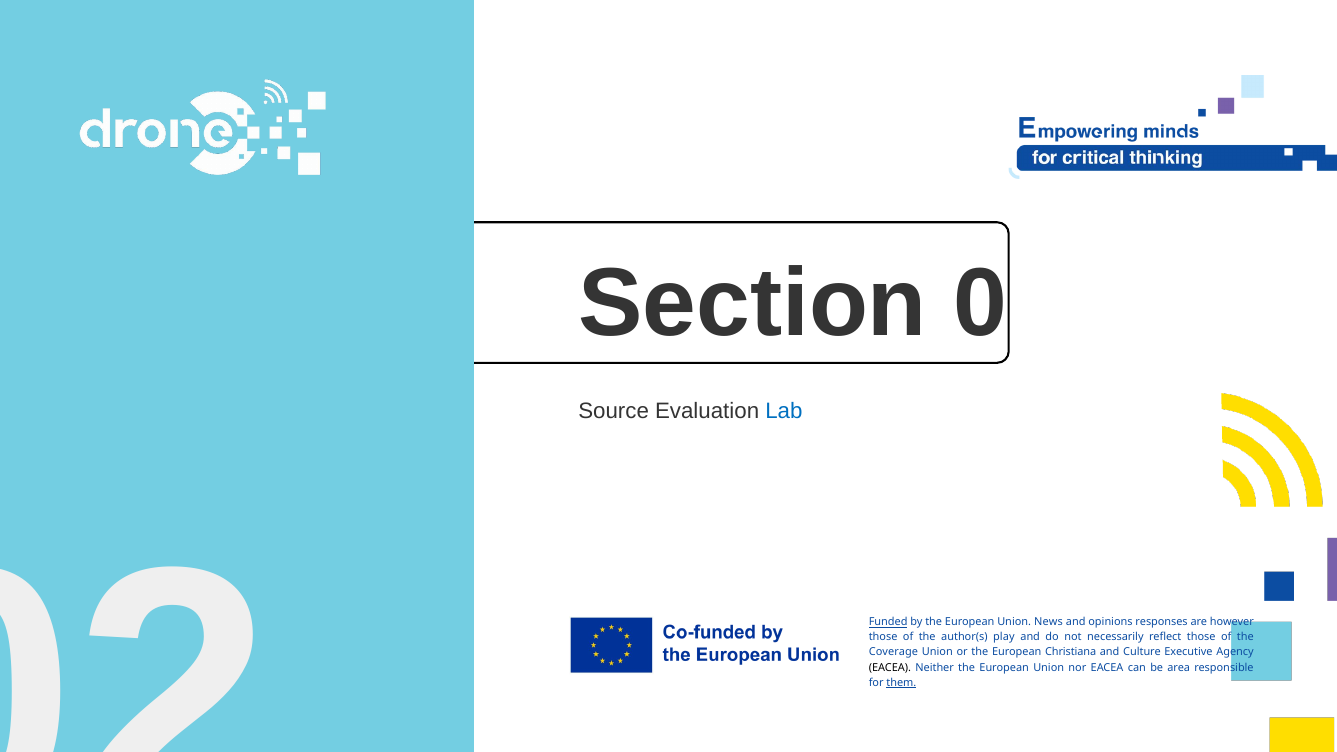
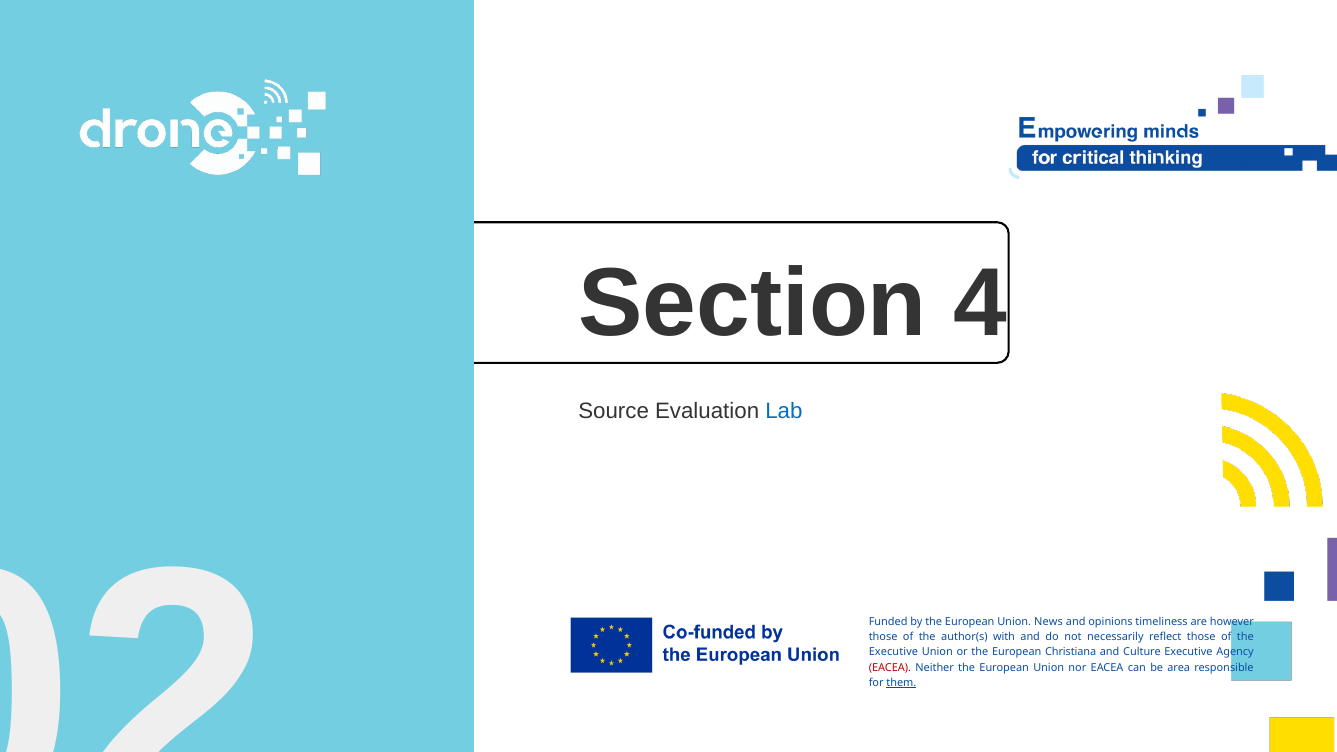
0: 0 -> 4 (981, 304)
Funded underline: present -> none (888, 622)
responses: responses -> timeliness (1162, 622)
play: play -> with (1004, 637)
Coverage: Coverage -> Executive (893, 652)
EACEA colour: black -> red (890, 668)
